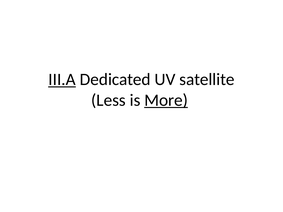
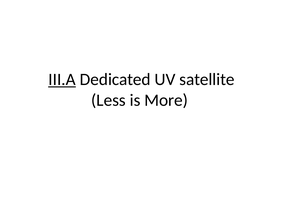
More underline: present -> none (166, 100)
